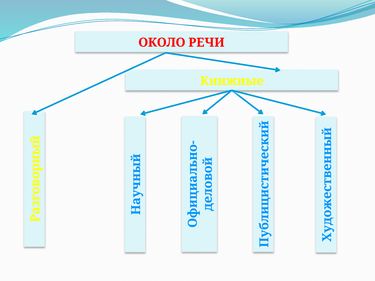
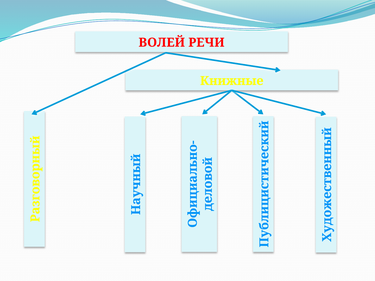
ОКОЛО: ОКОЛО -> ВОЛЕЙ (162, 43)
